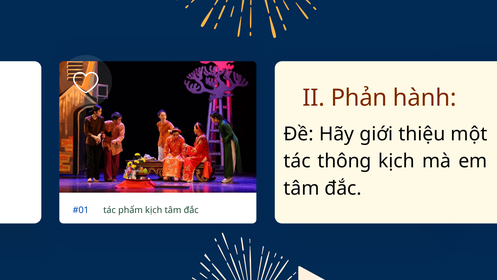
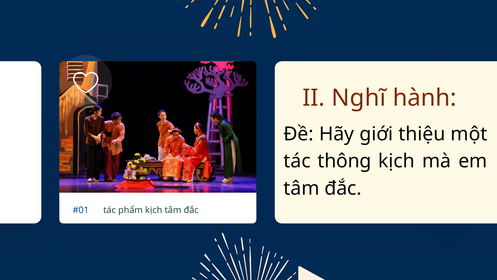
Phản: Phản -> Nghĩ (359, 98)
